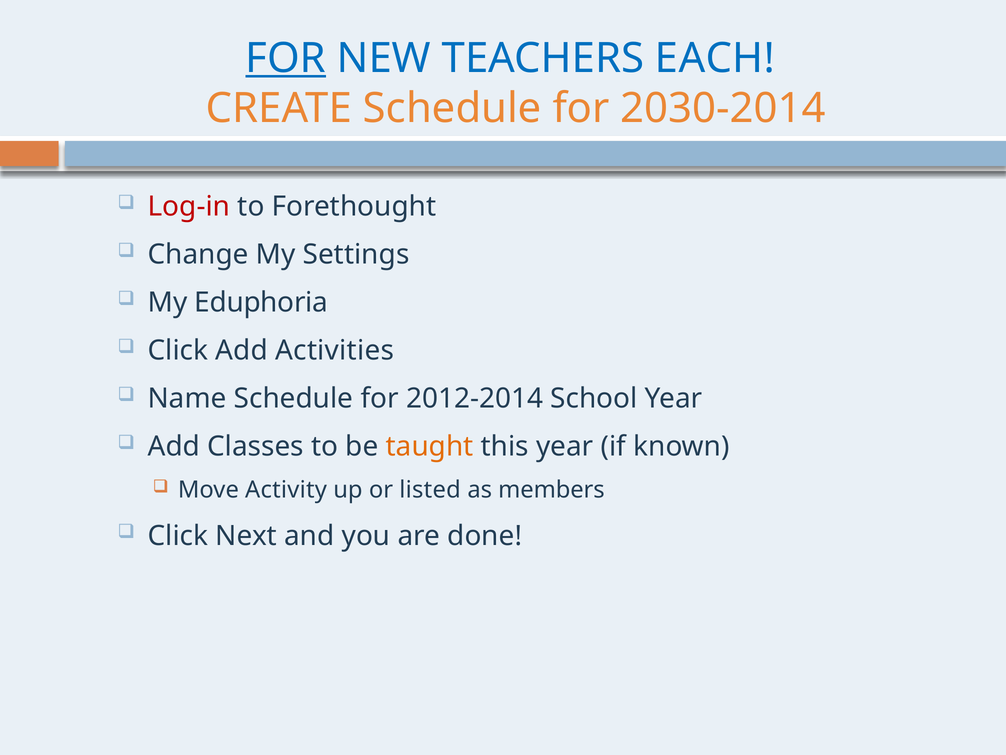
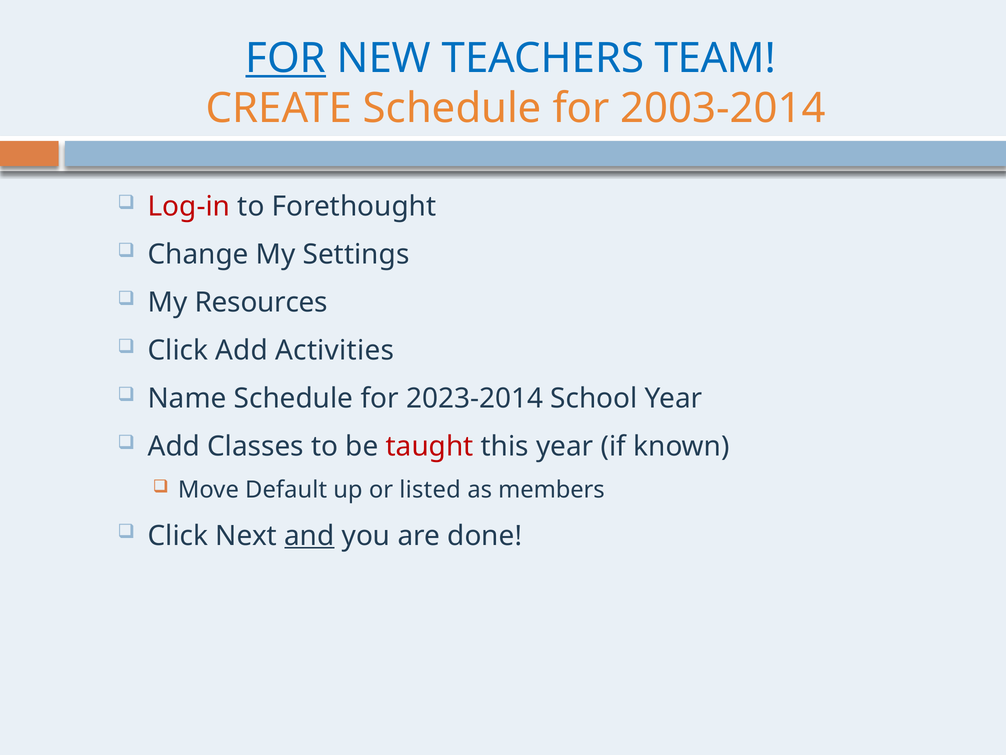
EACH: EACH -> TEAM (715, 58)
2030-2014: 2030-2014 -> 2003-2014 (723, 108)
Eduphoria: Eduphoria -> Resources (261, 302)
2012-2014: 2012-2014 -> 2023-2014 (475, 398)
taught colour: orange -> red (430, 446)
Activity: Activity -> Default (286, 490)
and underline: none -> present (309, 535)
